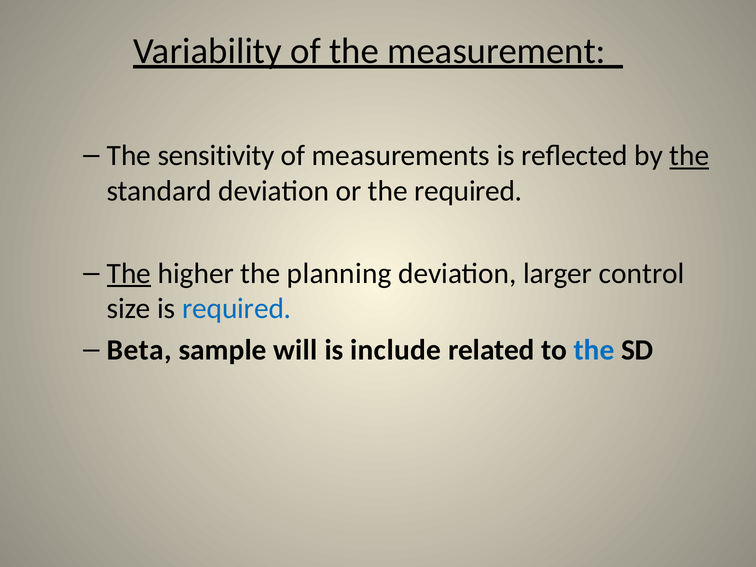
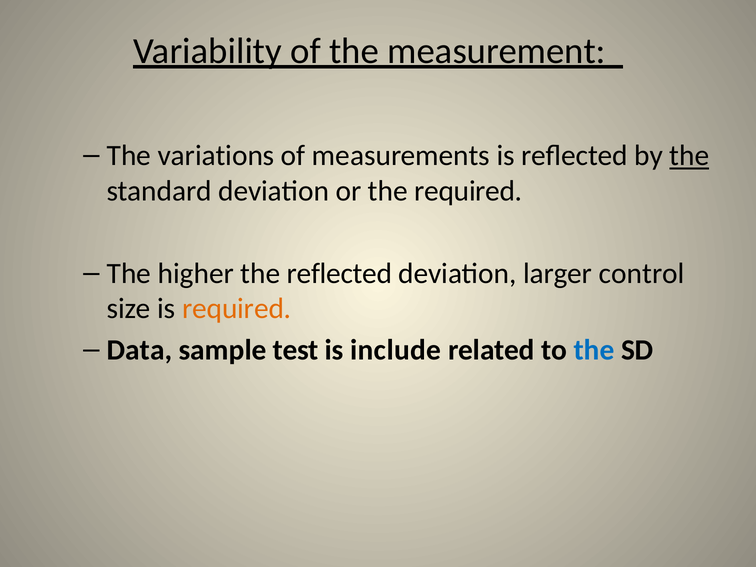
sensitivity: sensitivity -> variations (216, 156)
The underline: present -> none (129, 273)
the planning: planning -> reflected (339, 273)
required colour: blue -> orange (237, 309)
Beta: Beta -> Data (139, 350)
will: will -> test (296, 350)
